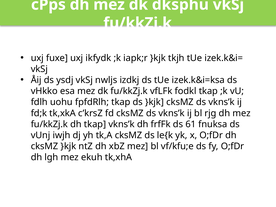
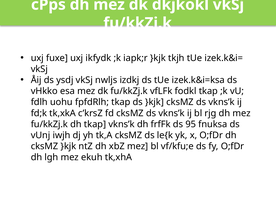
dksphu: dksphu -> dkjkokl (180, 5)
61: 61 -> 95 (191, 124)
